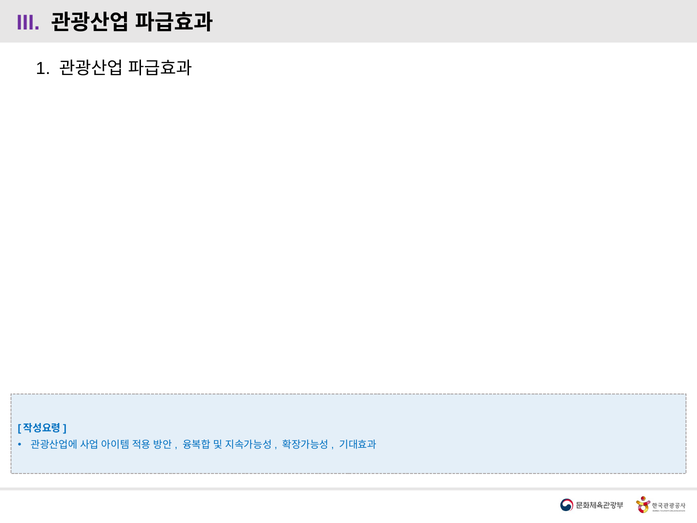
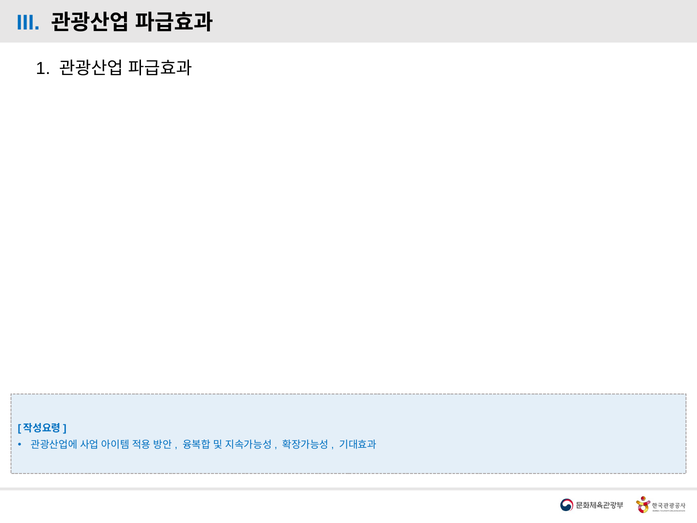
III colour: purple -> blue (28, 23)
